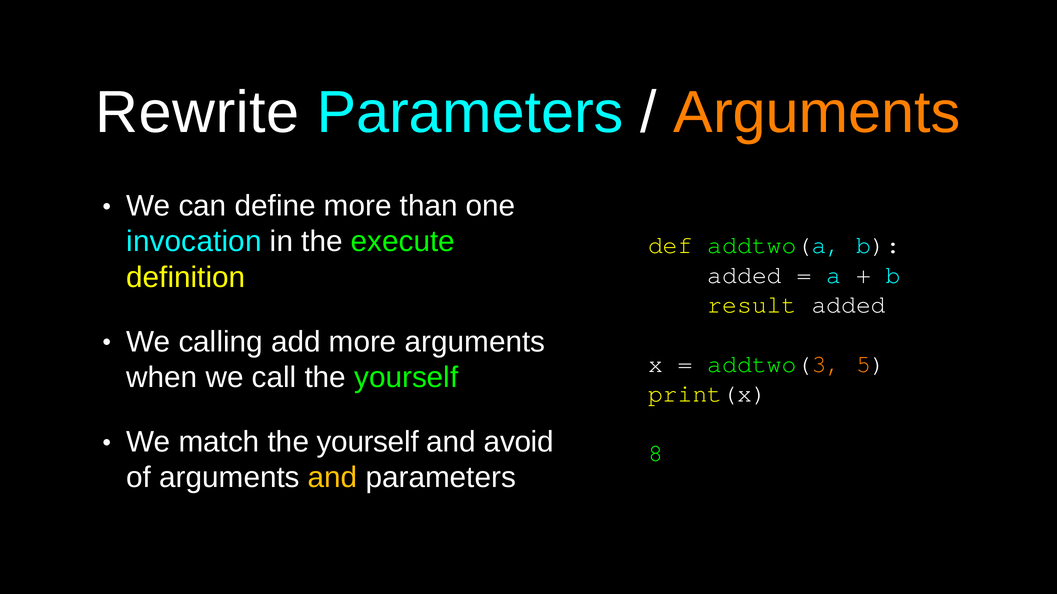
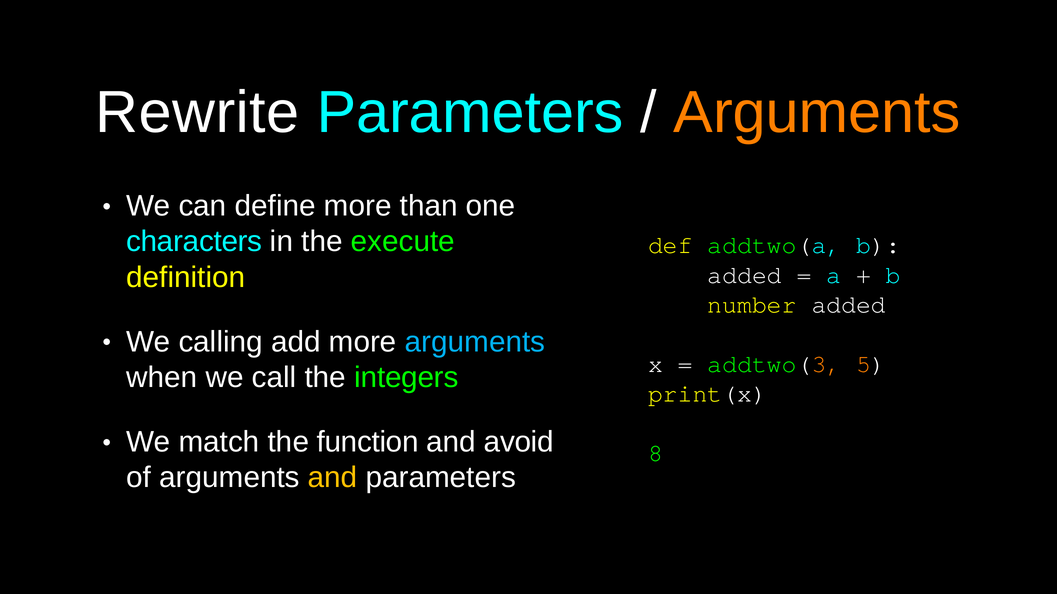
invocation: invocation -> characters (194, 242)
result: result -> number (752, 305)
arguments colour: white -> light blue (475, 342)
call the yourself: yourself -> integers (406, 378)
match the yourself: yourself -> function (368, 442)
